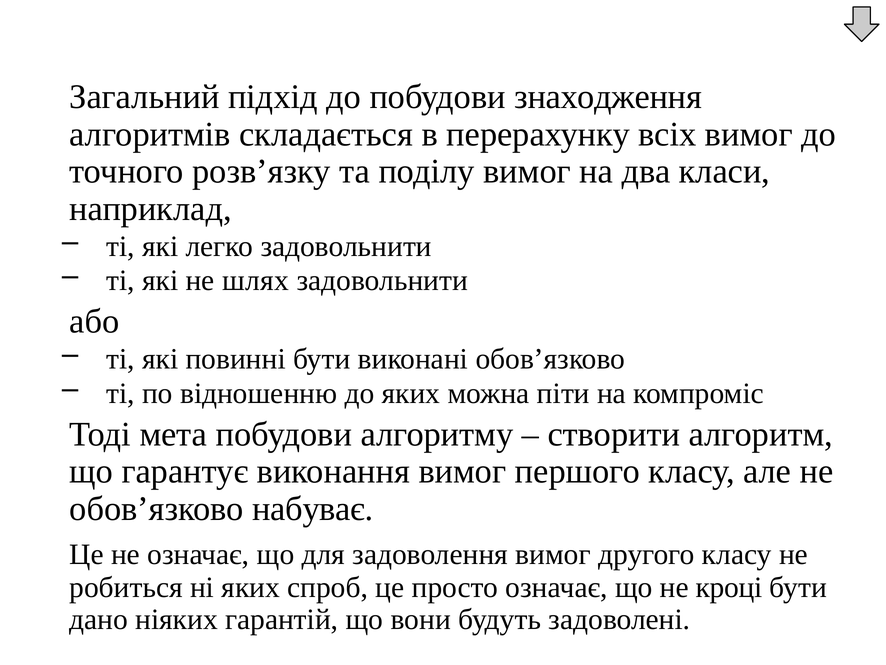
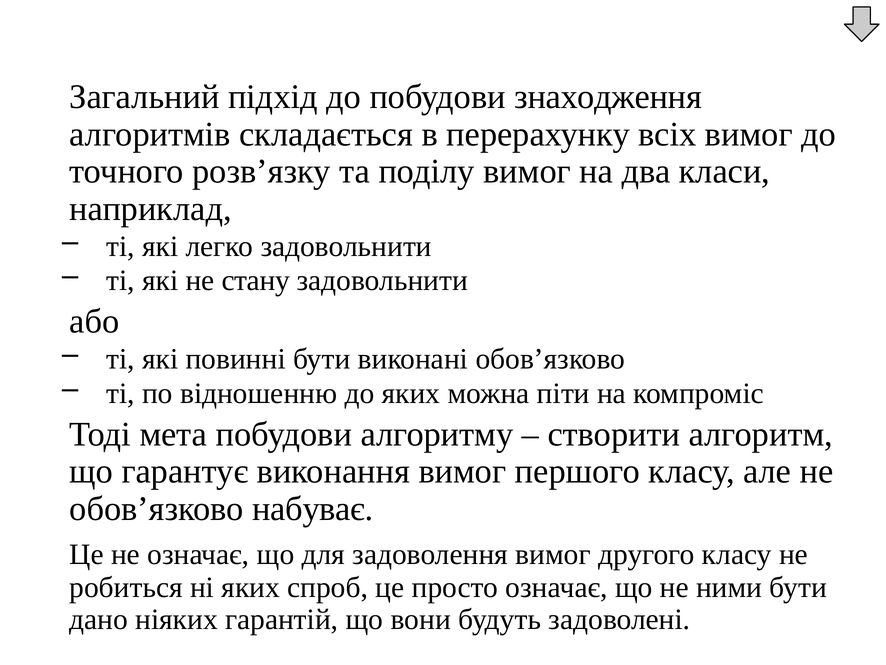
шлях: шлях -> стану (256, 281)
кроці: кроці -> ними (729, 587)
